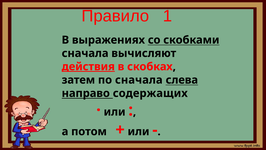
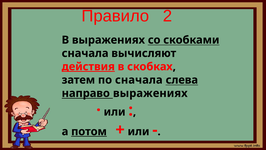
1: 1 -> 2 (168, 16)
направо содержащих: содержащих -> выражениях (150, 93)
потом underline: none -> present (89, 131)
